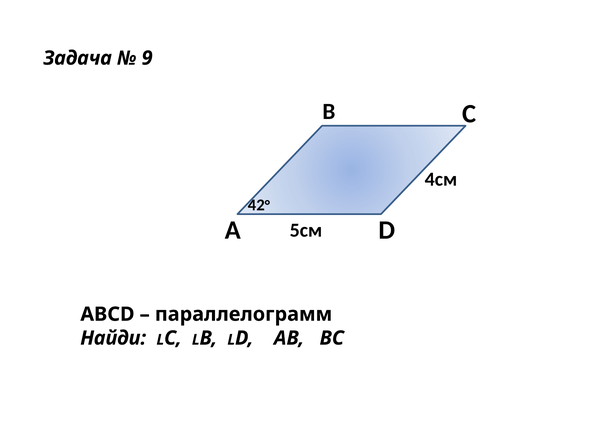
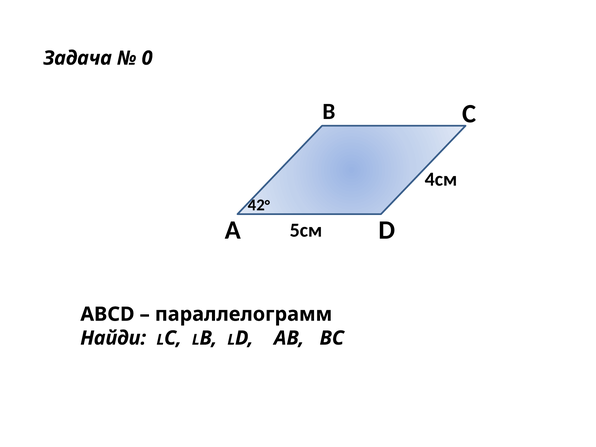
9: 9 -> 0 (147, 58)
